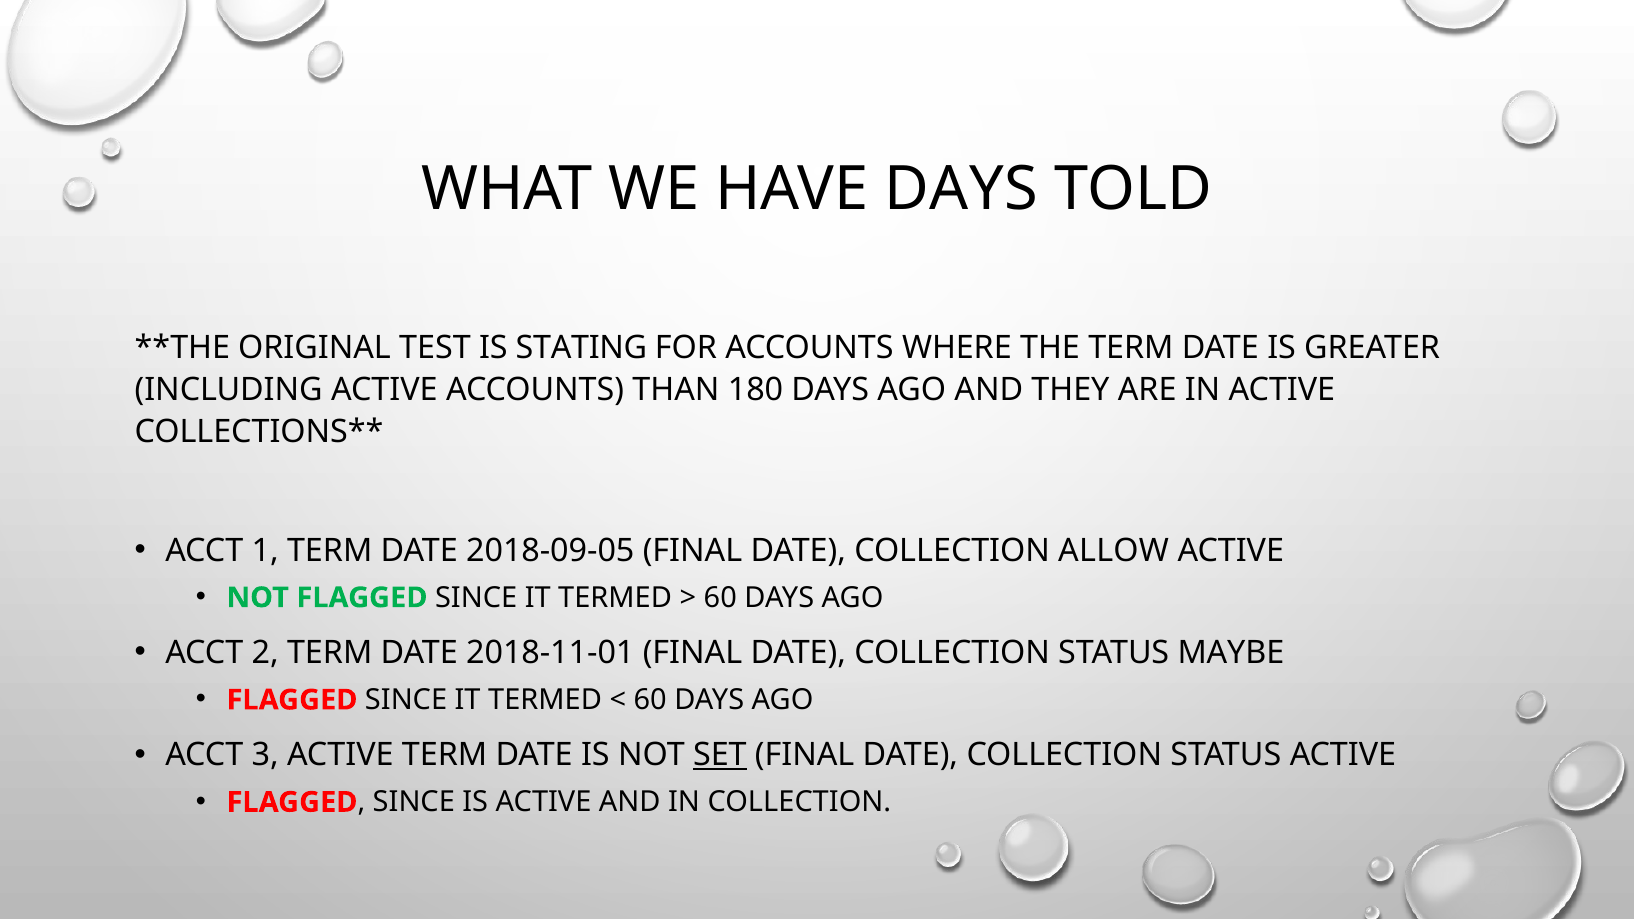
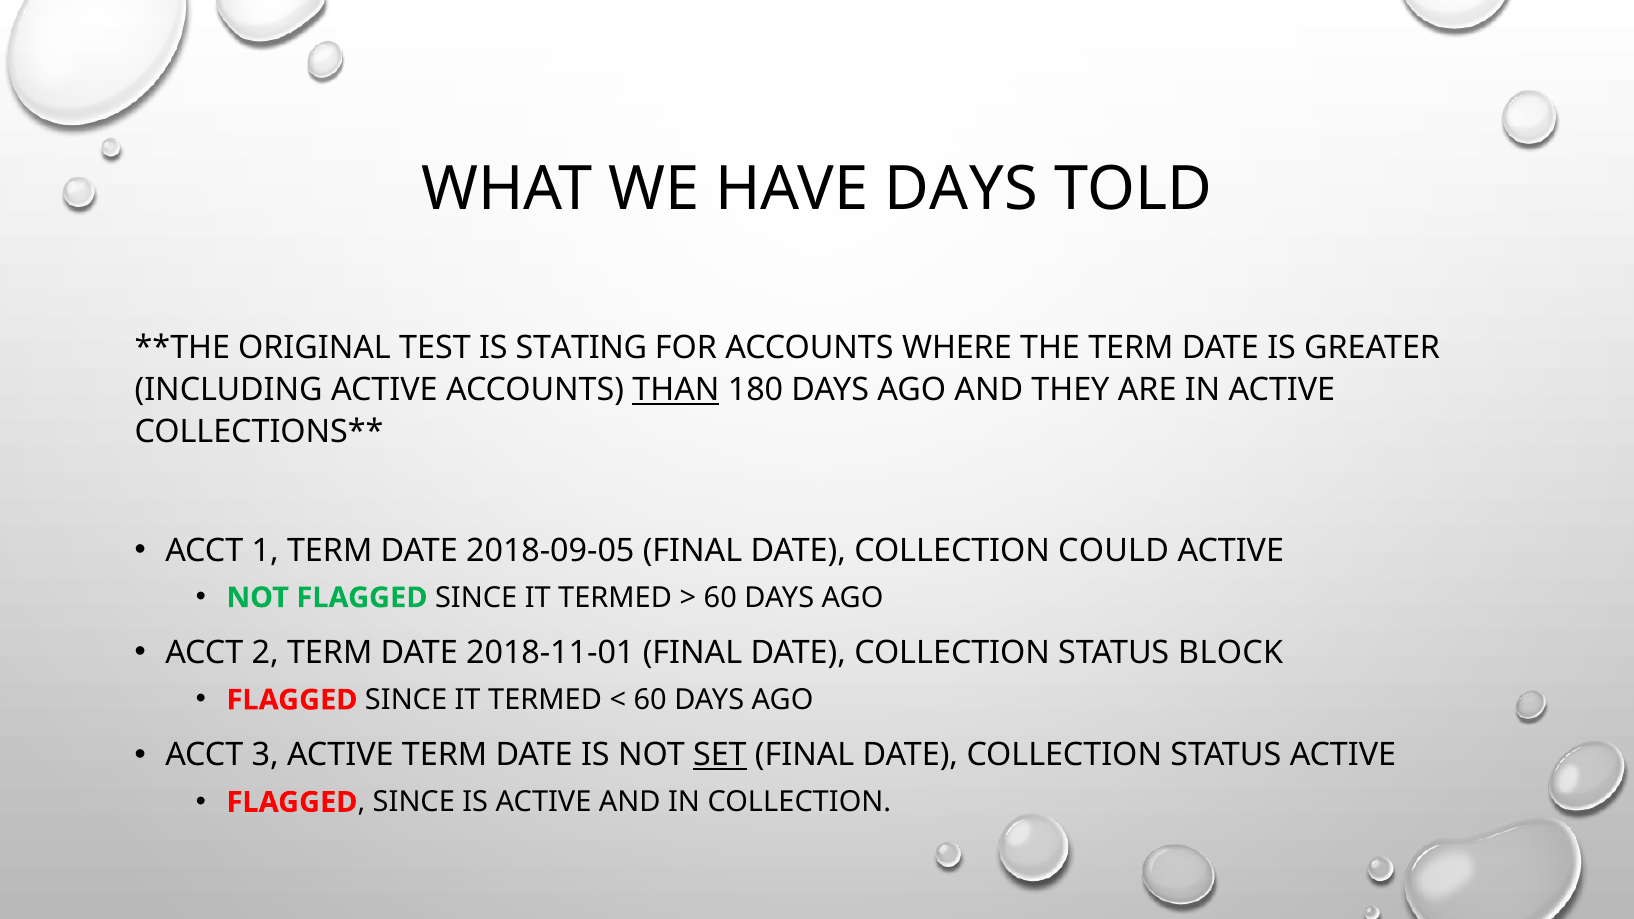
THAN underline: none -> present (676, 390)
ALLOW: ALLOW -> COULD (1114, 551)
MAYBE: MAYBE -> BLOCK (1231, 653)
